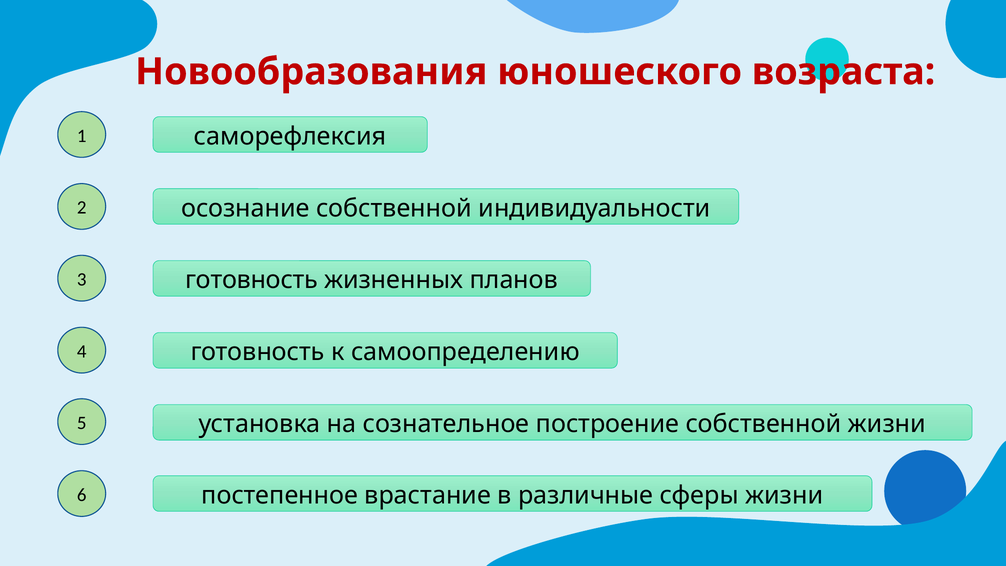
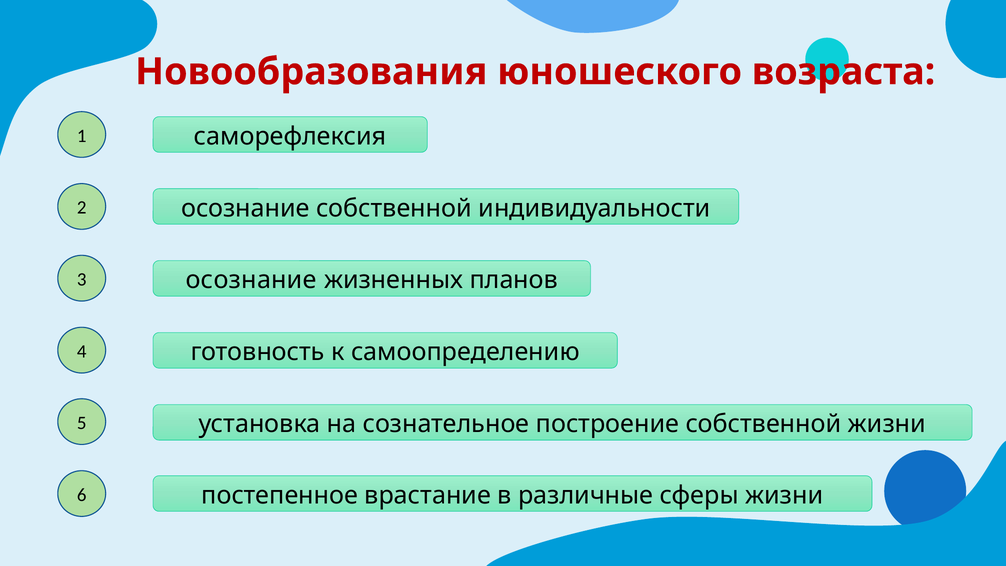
готовность: готовность -> осознание (251, 280)
